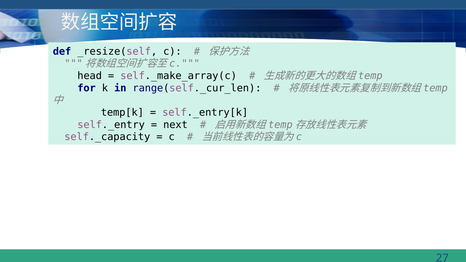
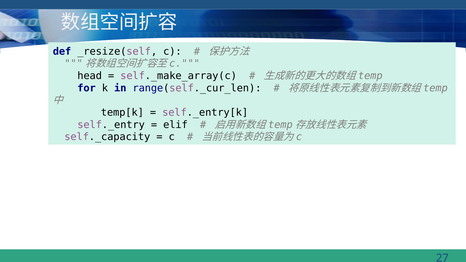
next: next -> elif (175, 125)
